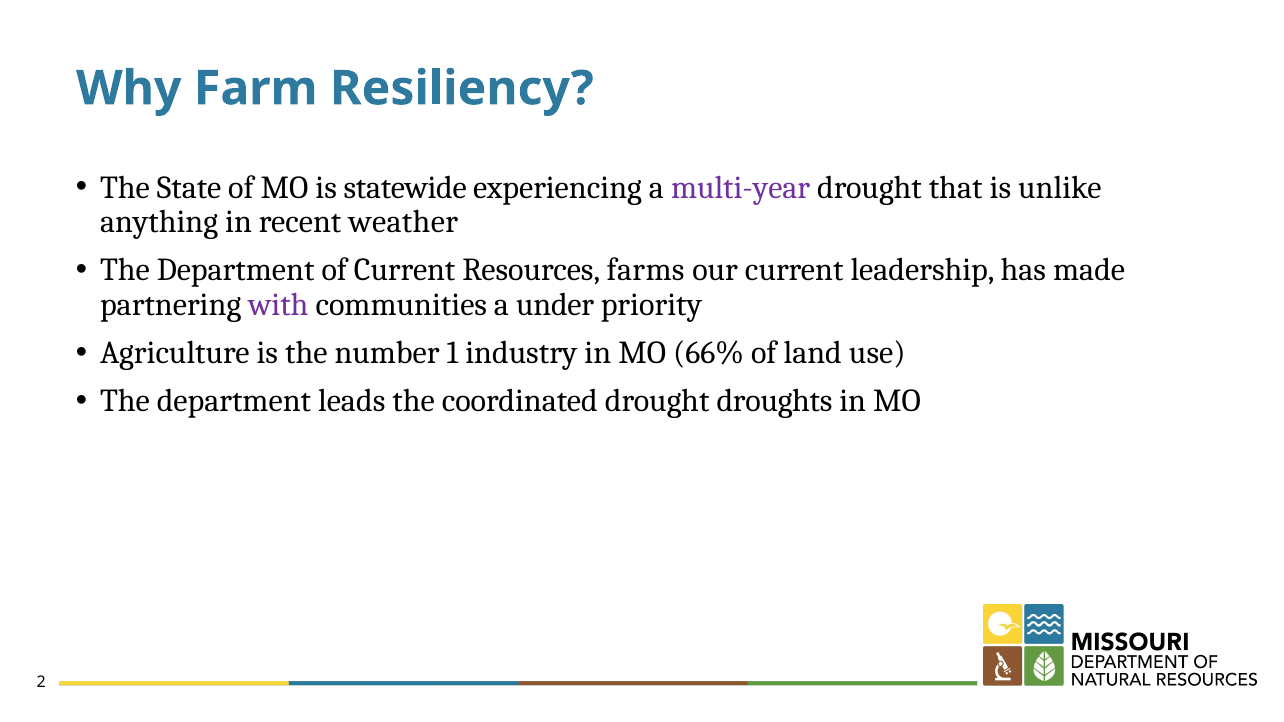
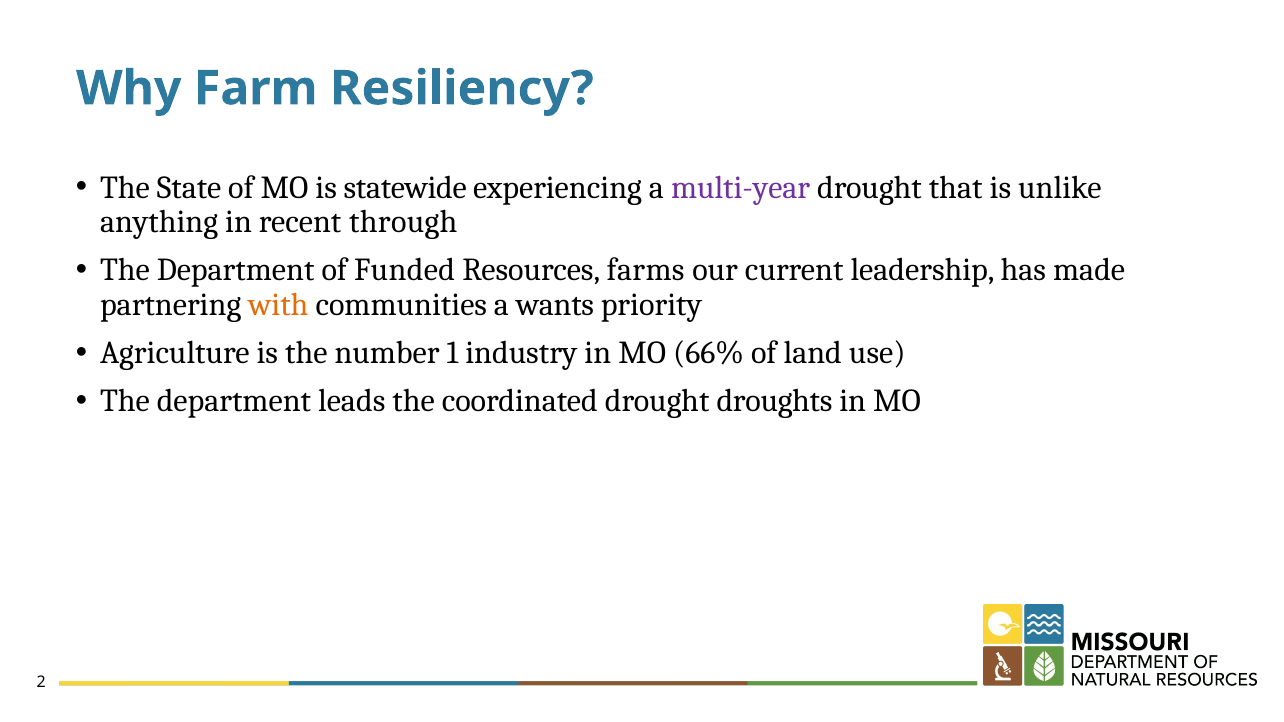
weather: weather -> through (403, 222)
of Current: Current -> Funded (404, 270)
with colour: purple -> orange (278, 305)
under: under -> wants (555, 305)
